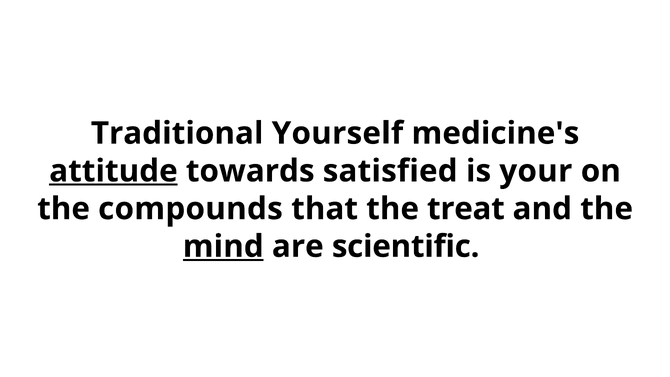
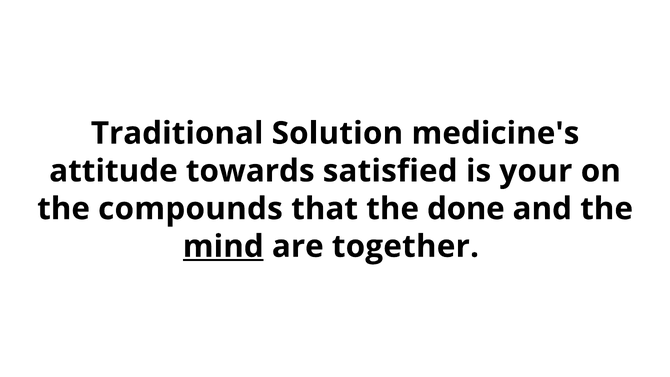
Yourself: Yourself -> Solution (337, 133)
attitude underline: present -> none (113, 171)
treat: treat -> done (466, 209)
scientific: scientific -> together (405, 246)
